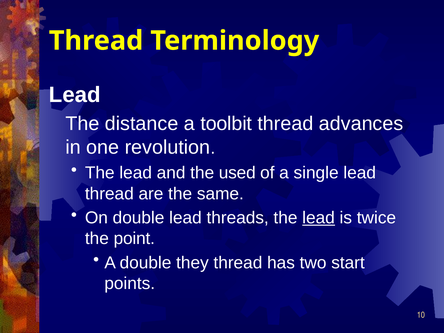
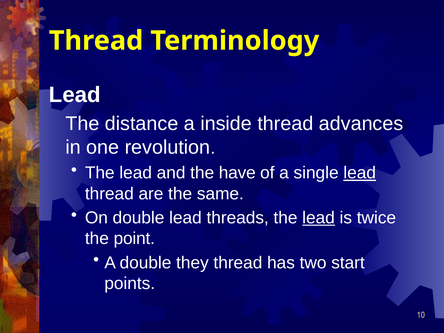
toolbit: toolbit -> inside (226, 124)
used: used -> have (237, 173)
lead underline: none -> present (360, 173)
